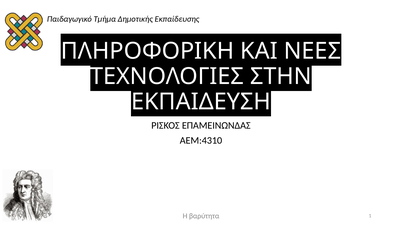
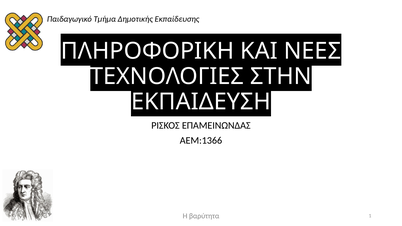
ΑΕΜ:4310: ΑΕΜ:4310 -> ΑΕΜ:1366 (201, 141)
